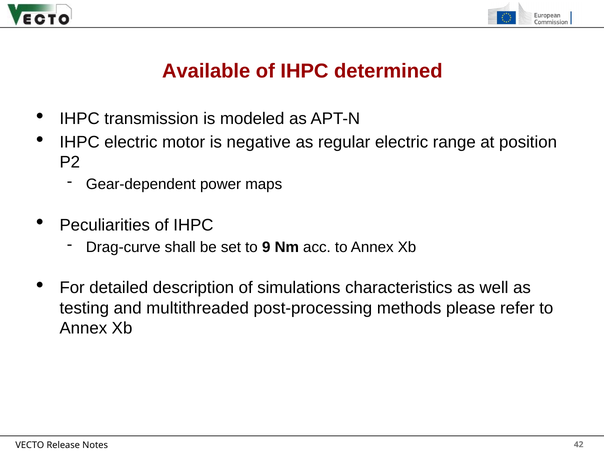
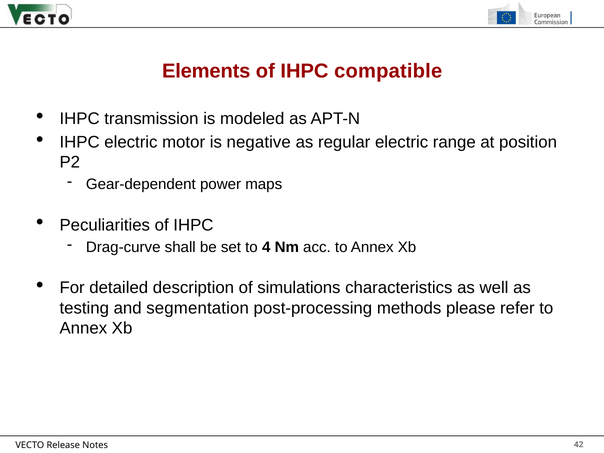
Available: Available -> Elements (206, 71)
determined: determined -> compatible (388, 71)
9: 9 -> 4 (266, 247)
multithreaded: multithreaded -> segmentation (198, 308)
